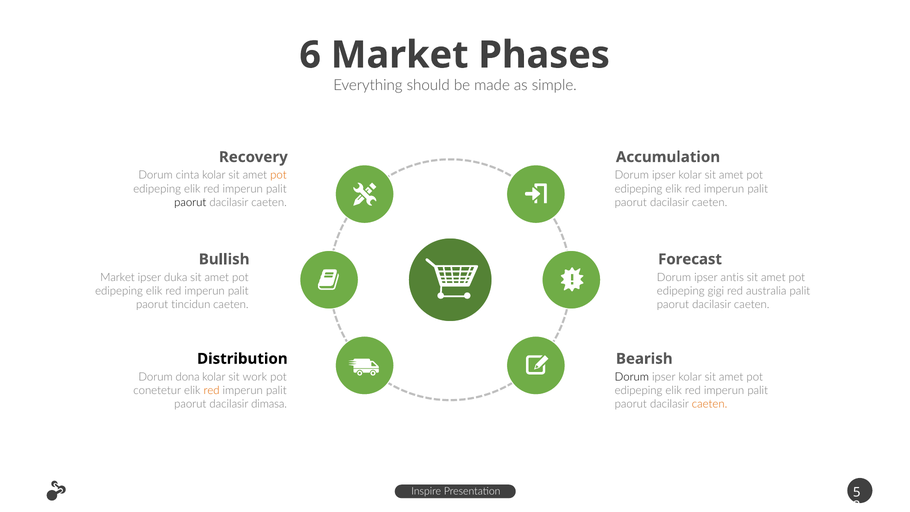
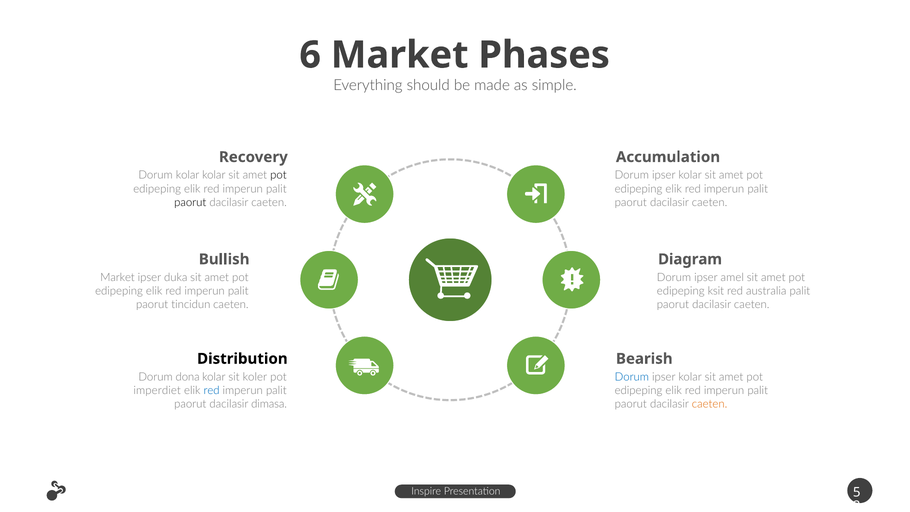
Dorum cinta: cinta -> kolar (188, 175)
pot colour: orange -> black (278, 175)
Forecast: Forecast -> Diagram (690, 259)
antis: antis -> amel (732, 277)
gigi: gigi -> ksit (716, 291)
work: work -> koler (255, 377)
Dorum colour: black -> blue (632, 377)
conetetur: conetetur -> imperdiet (157, 390)
red colour: orange -> blue (212, 390)
